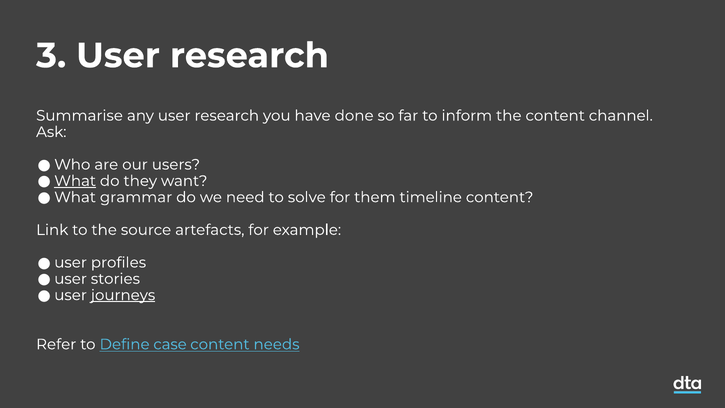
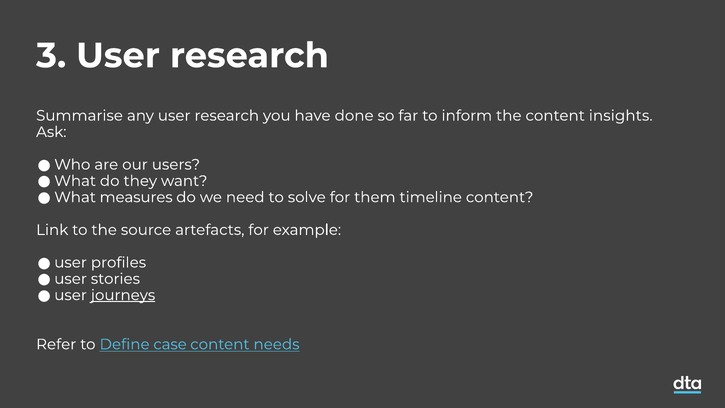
channel: channel -> insights (621, 116)
What underline: present -> none (75, 181)
grammar: grammar -> measures (136, 197)
